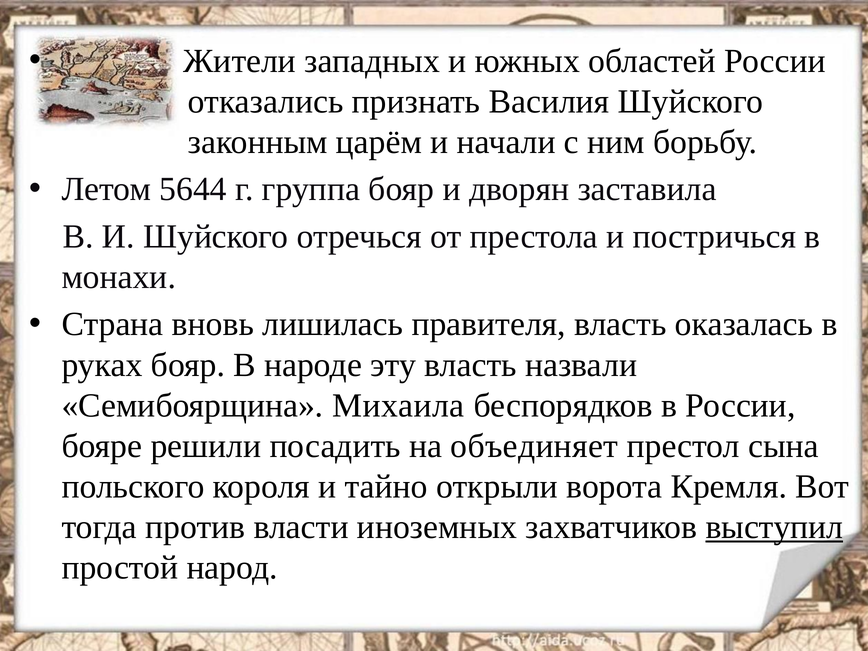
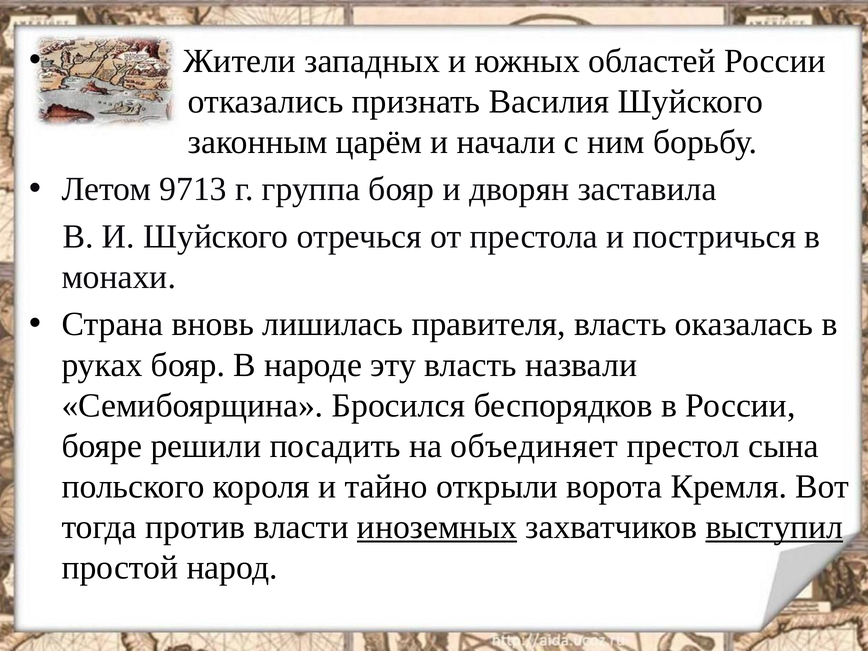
5644: 5644 -> 9713 (193, 189)
Михаила: Михаила -> Бросился (398, 405)
иноземных underline: none -> present (437, 527)
